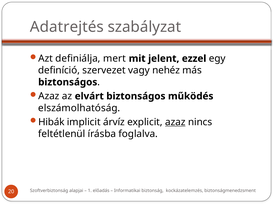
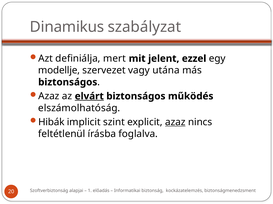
Adatrejtés: Adatrejtés -> Dinamikus (67, 27)
definíció: definíció -> modellje (59, 71)
nehéz: nehéz -> utána (166, 71)
elvárt underline: none -> present (89, 97)
árvíz: árvíz -> szint (114, 122)
